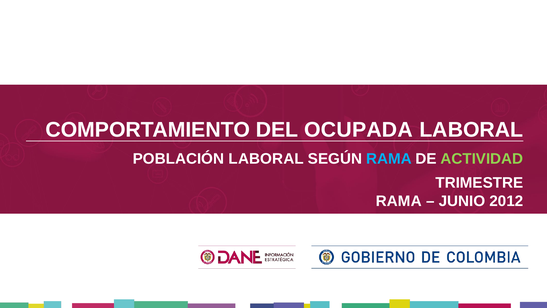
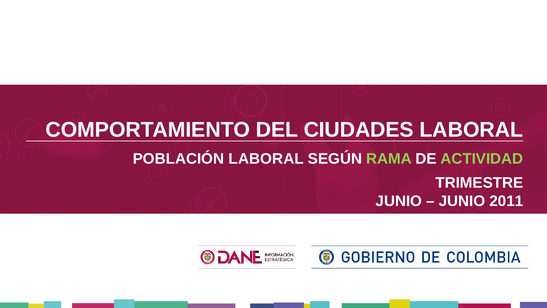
OCUPADA: OCUPADA -> CIUDADES (359, 130)
RAMA colour: light blue -> light green (389, 159)
RAMA: RAMA -> JUNIO (399, 201)
2012: 2012 -> 2011 (506, 201)
